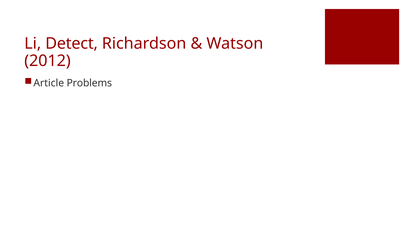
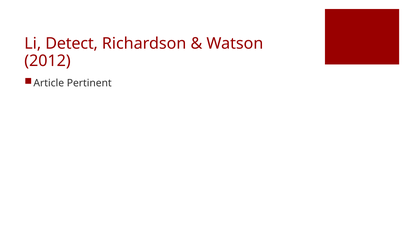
Problems: Problems -> Pertinent (89, 83)
